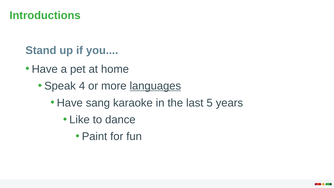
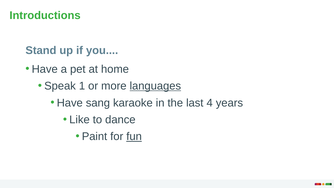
4: 4 -> 1 (82, 86)
5: 5 -> 4 (210, 103)
fun underline: none -> present (134, 136)
